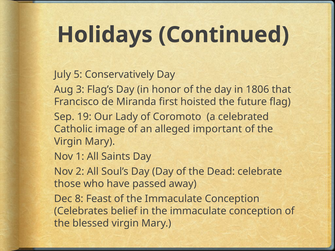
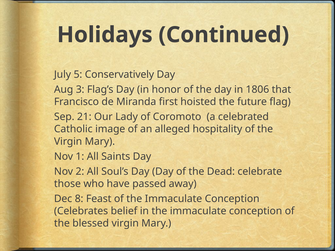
19: 19 -> 21 (84, 117)
important: important -> hospitality (217, 129)
